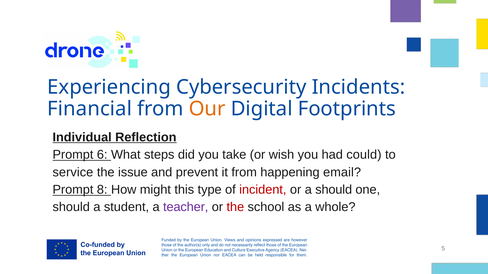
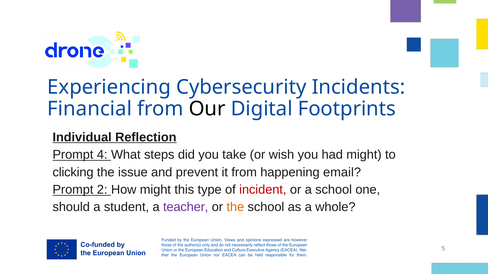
Our colour: orange -> black (207, 109)
6: 6 -> 4 (102, 155)
had could: could -> might (364, 155)
service: service -> clicking (73, 172)
8: 8 -> 2 (102, 190)
a should: should -> school (334, 190)
the colour: red -> orange (235, 208)
